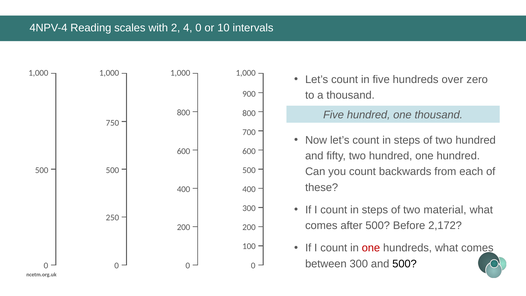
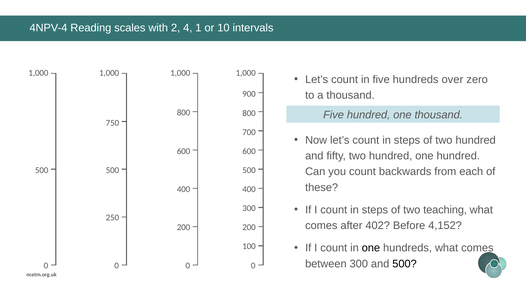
4 0: 0 -> 1 (198, 28)
material: material -> teaching (445, 210)
after 500: 500 -> 402 (378, 226)
2,172: 2,172 -> 4,152 (445, 226)
one colour: red -> black (371, 248)
